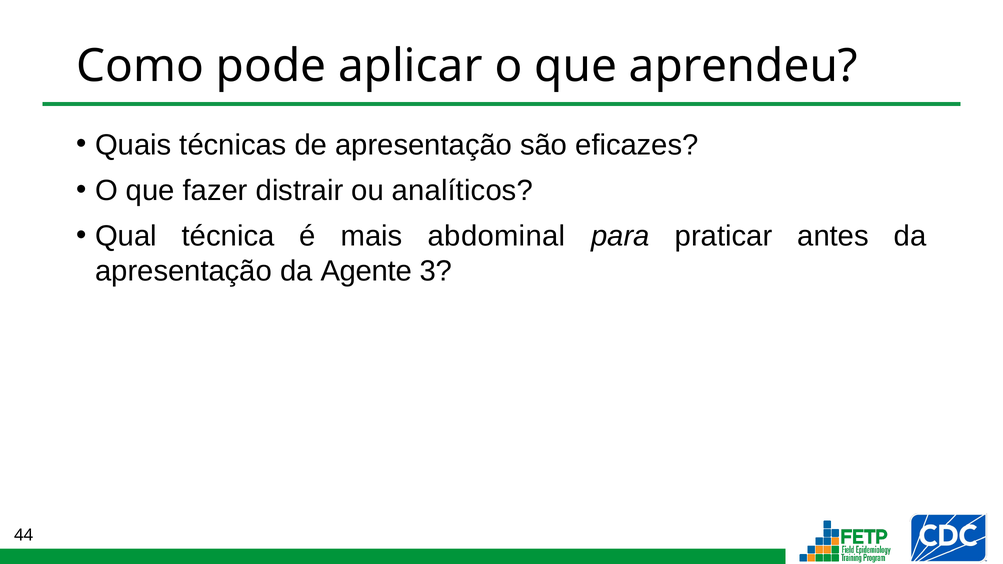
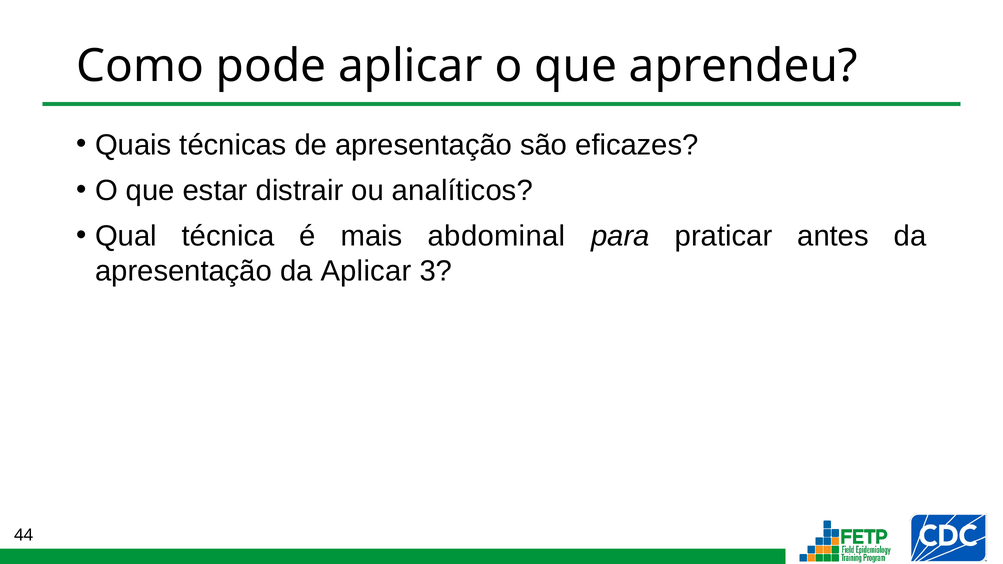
fazer: fazer -> estar (215, 191)
da Agente: Agente -> Aplicar (366, 271)
